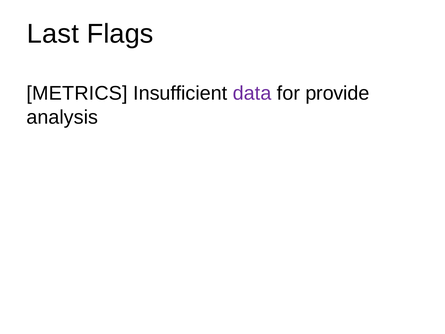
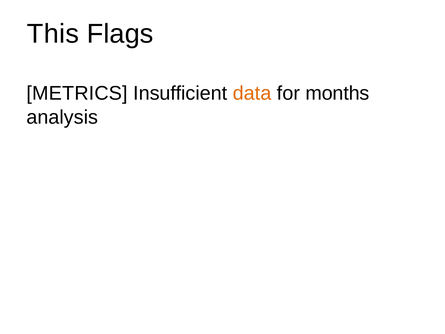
Last: Last -> This (53, 34)
data colour: purple -> orange (252, 93)
provide: provide -> months (337, 93)
